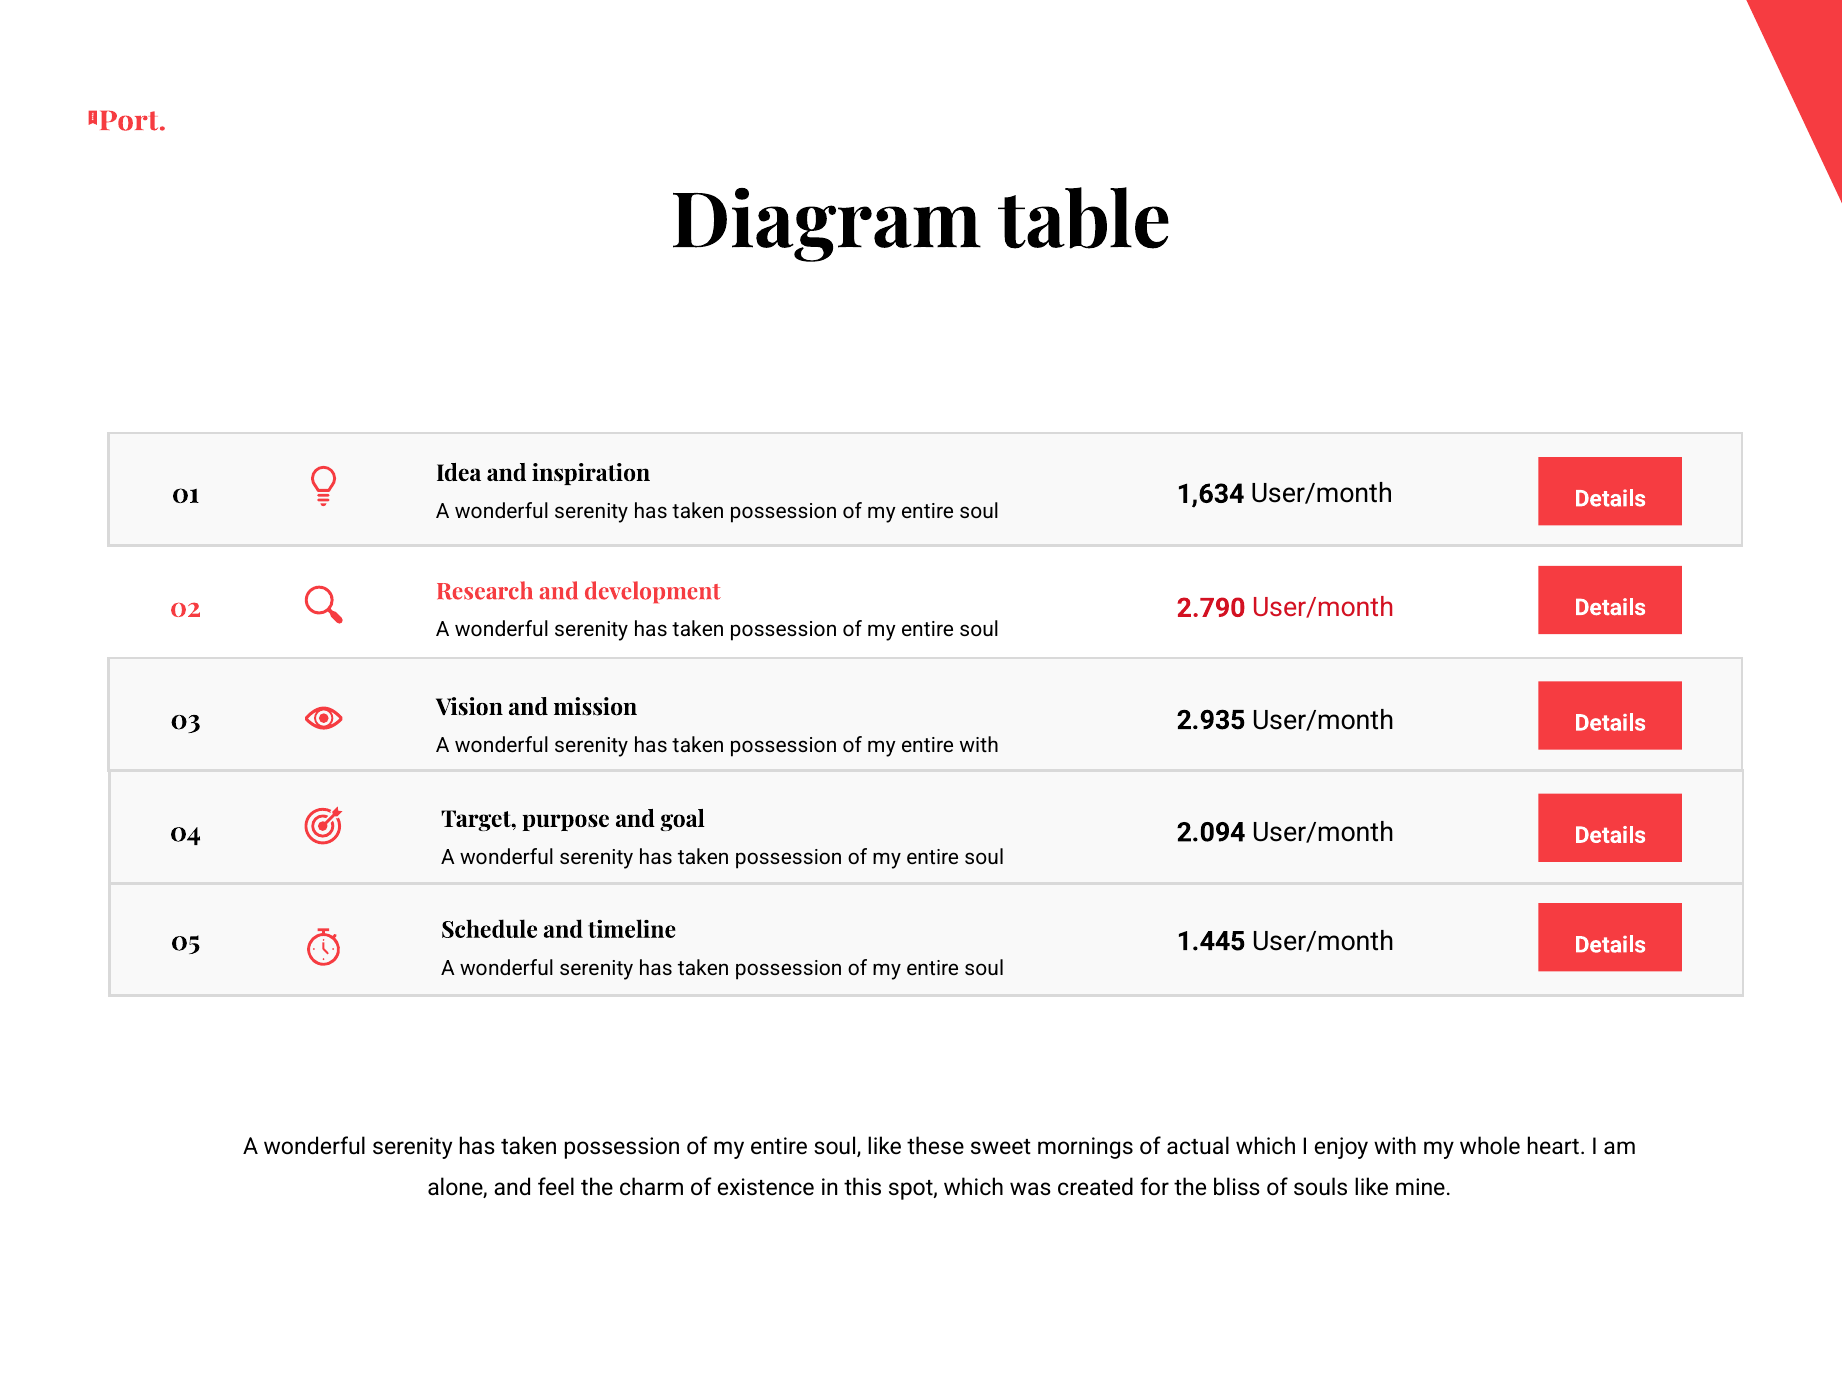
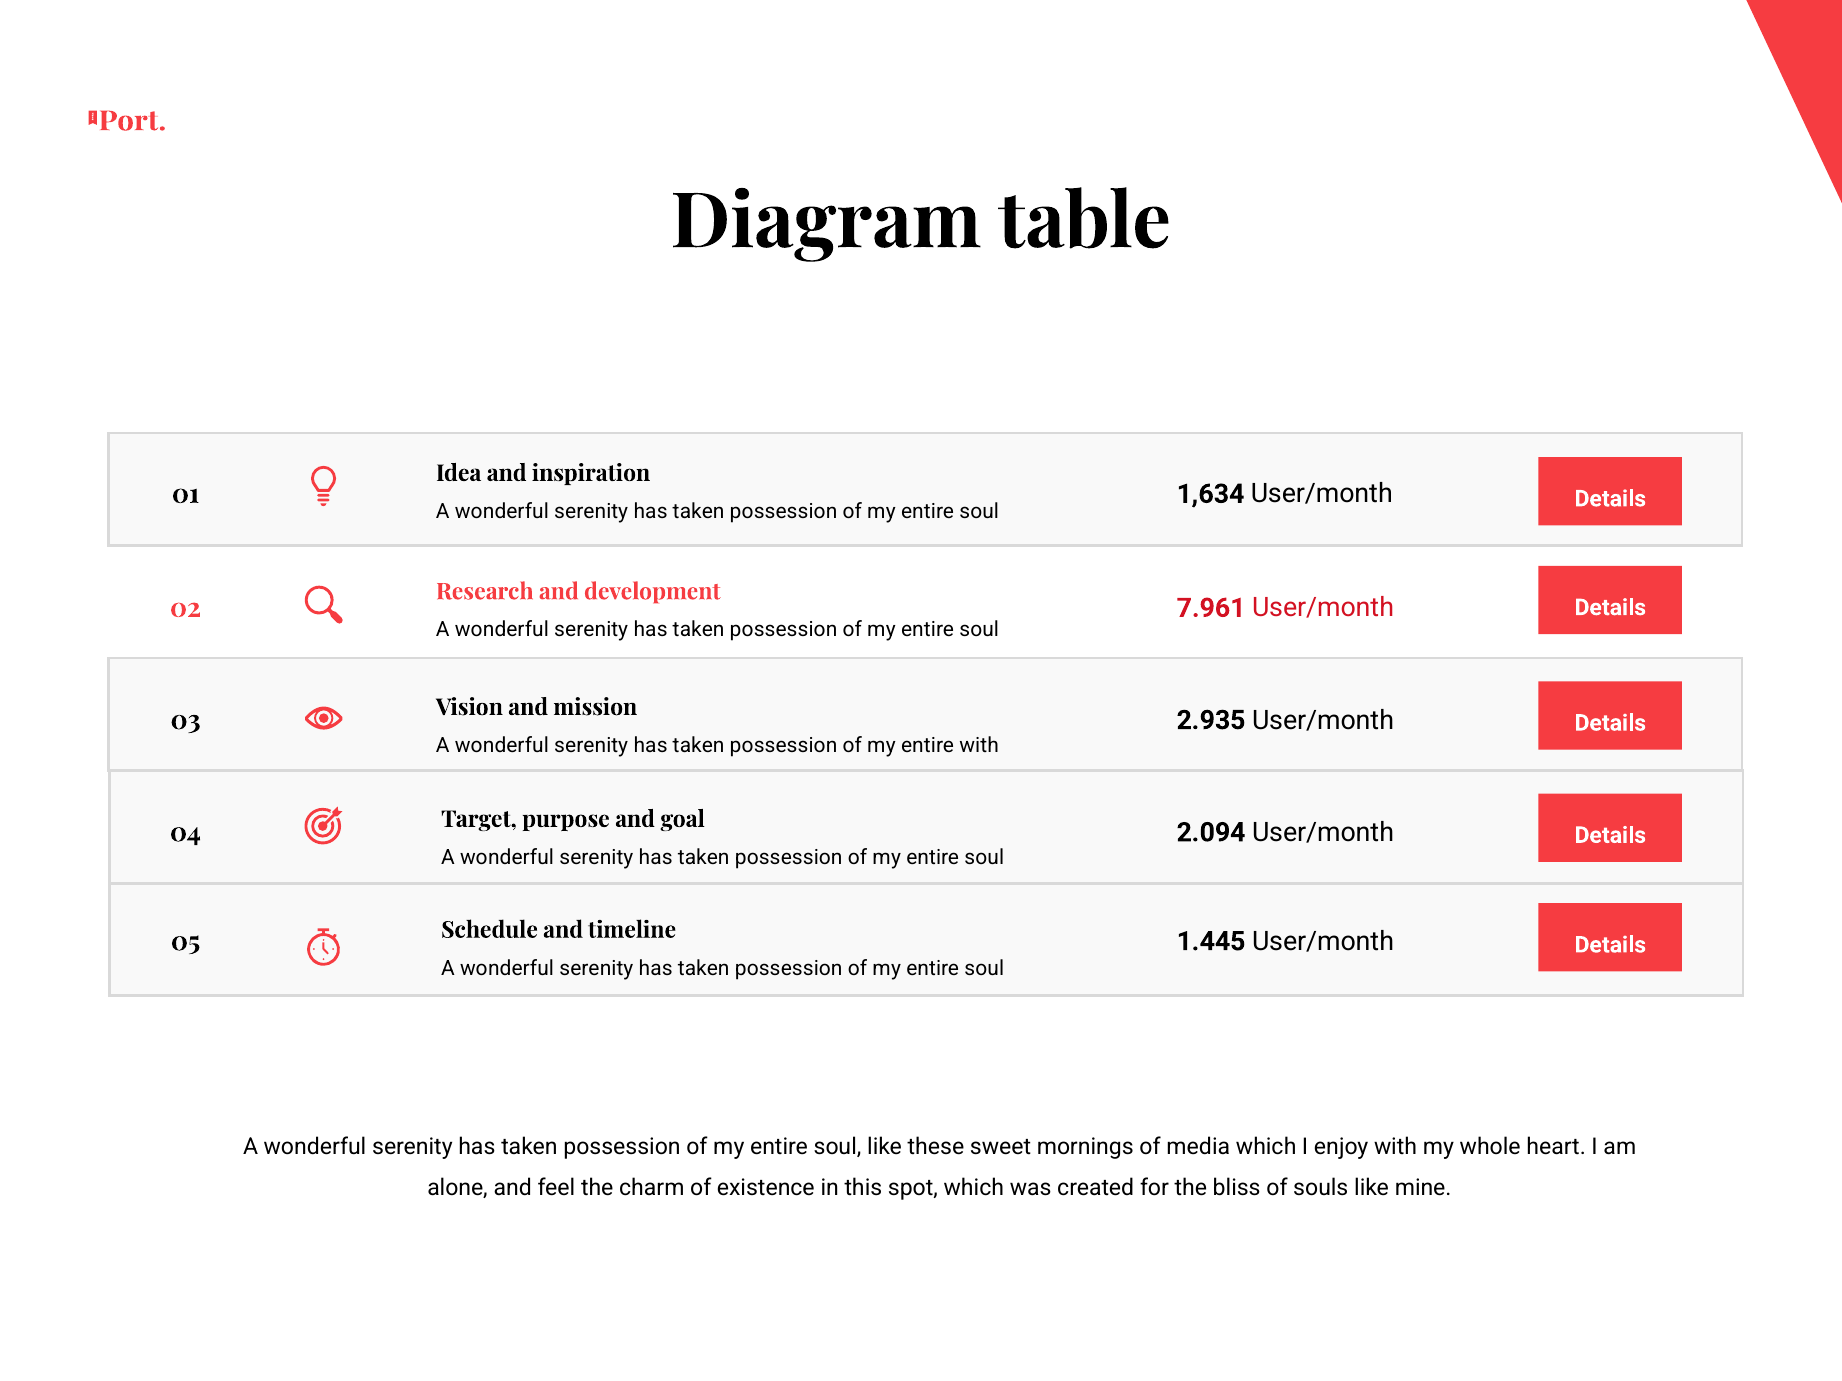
2.790: 2.790 -> 7.961 (1211, 608)
actual: actual -> media (1198, 1147)
